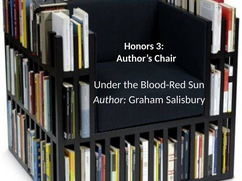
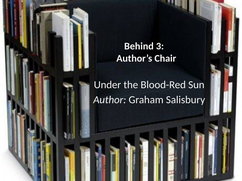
Honors: Honors -> Behind (139, 46)
